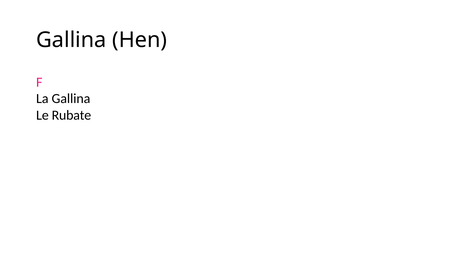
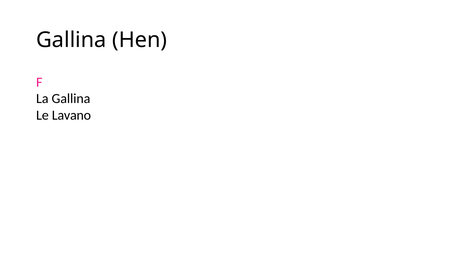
Rubate: Rubate -> Lavano (71, 115)
